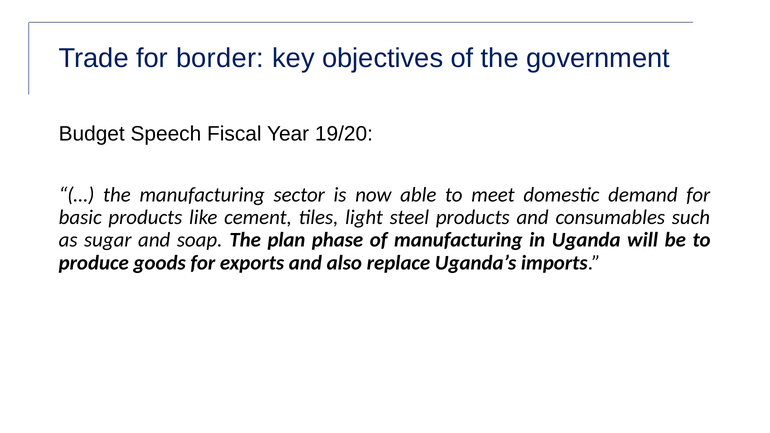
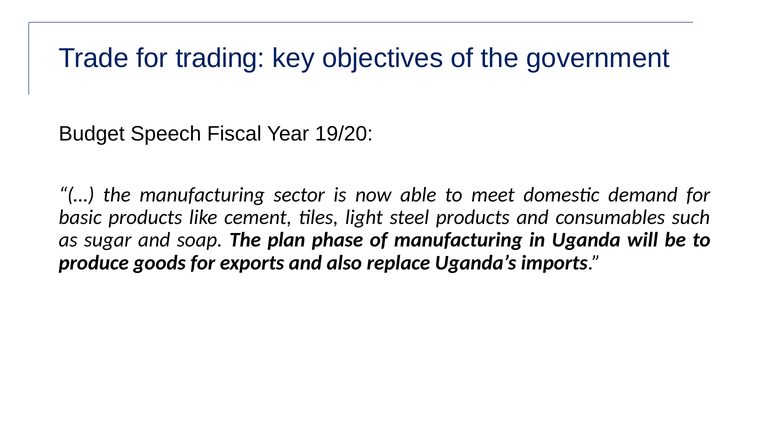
border: border -> trading (220, 58)
